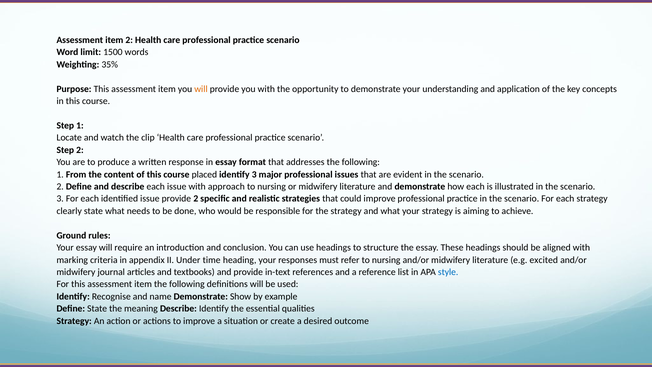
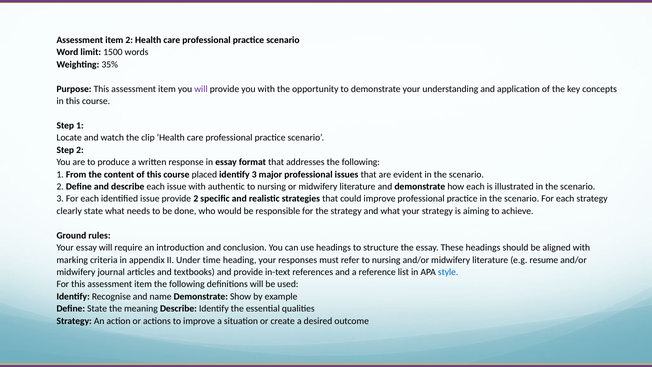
will colour: orange -> purple (201, 89)
approach: approach -> authentic (226, 186)
excited: excited -> resume (544, 260)
